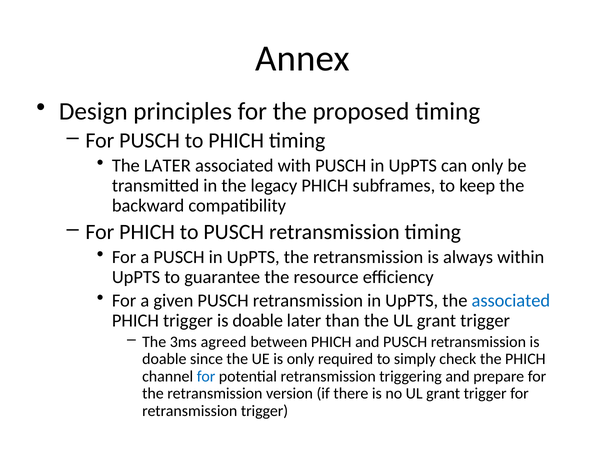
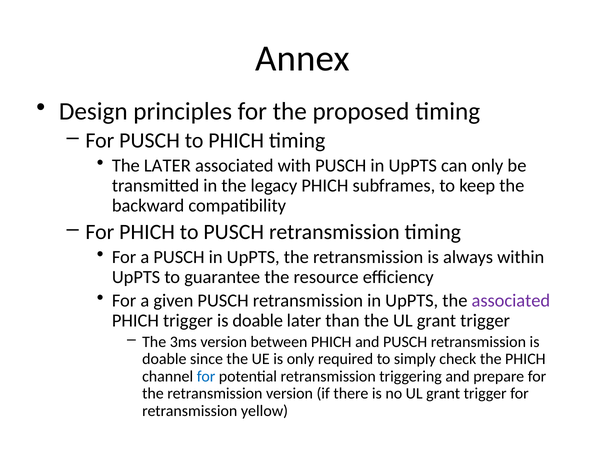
associated colour: blue -> purple (511, 301)
3ms agreed: agreed -> version (224, 342)
retransmission trigger: trigger -> yellow (264, 411)
